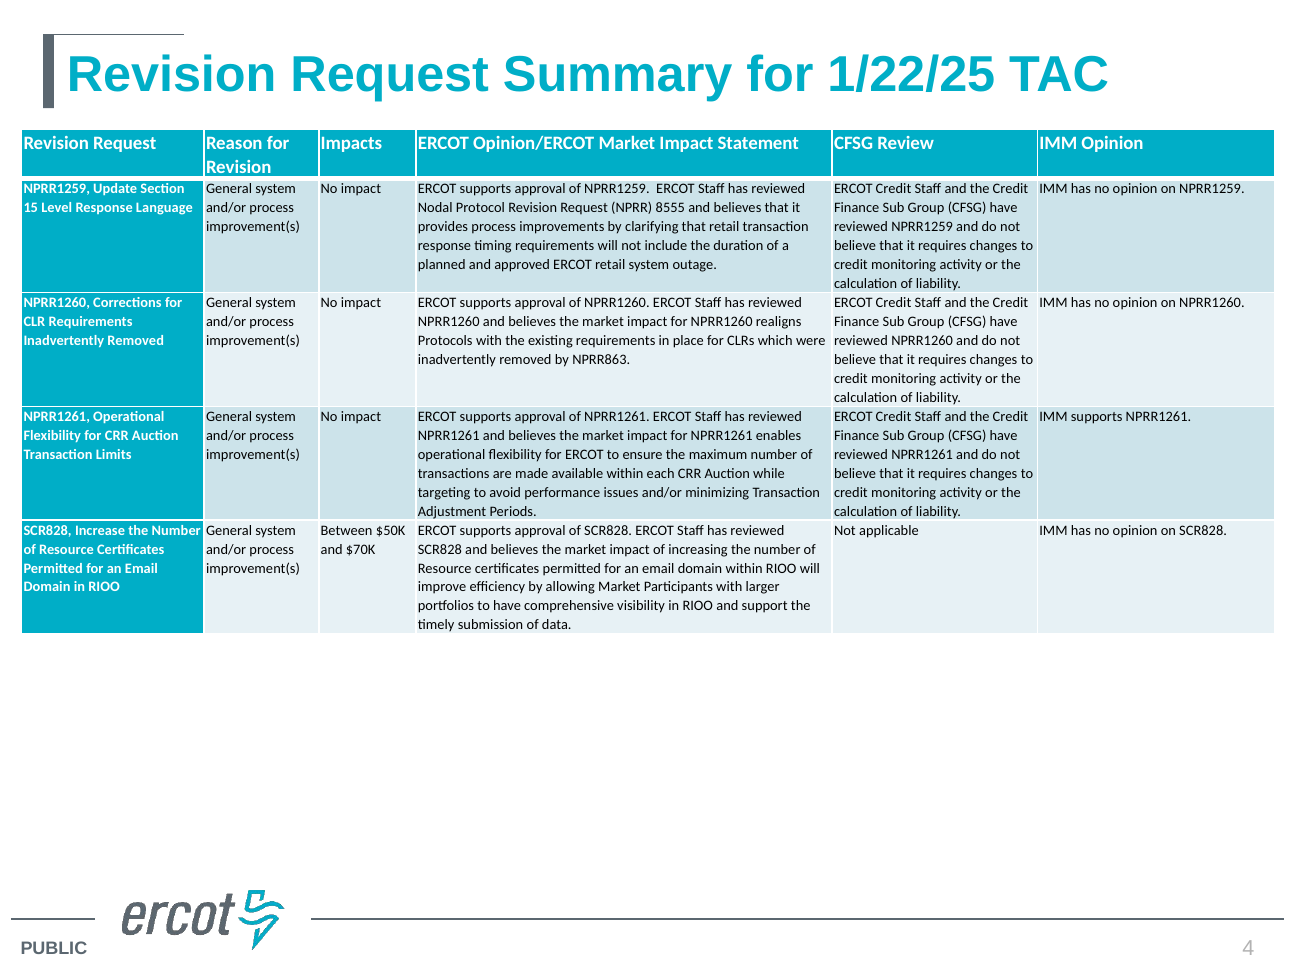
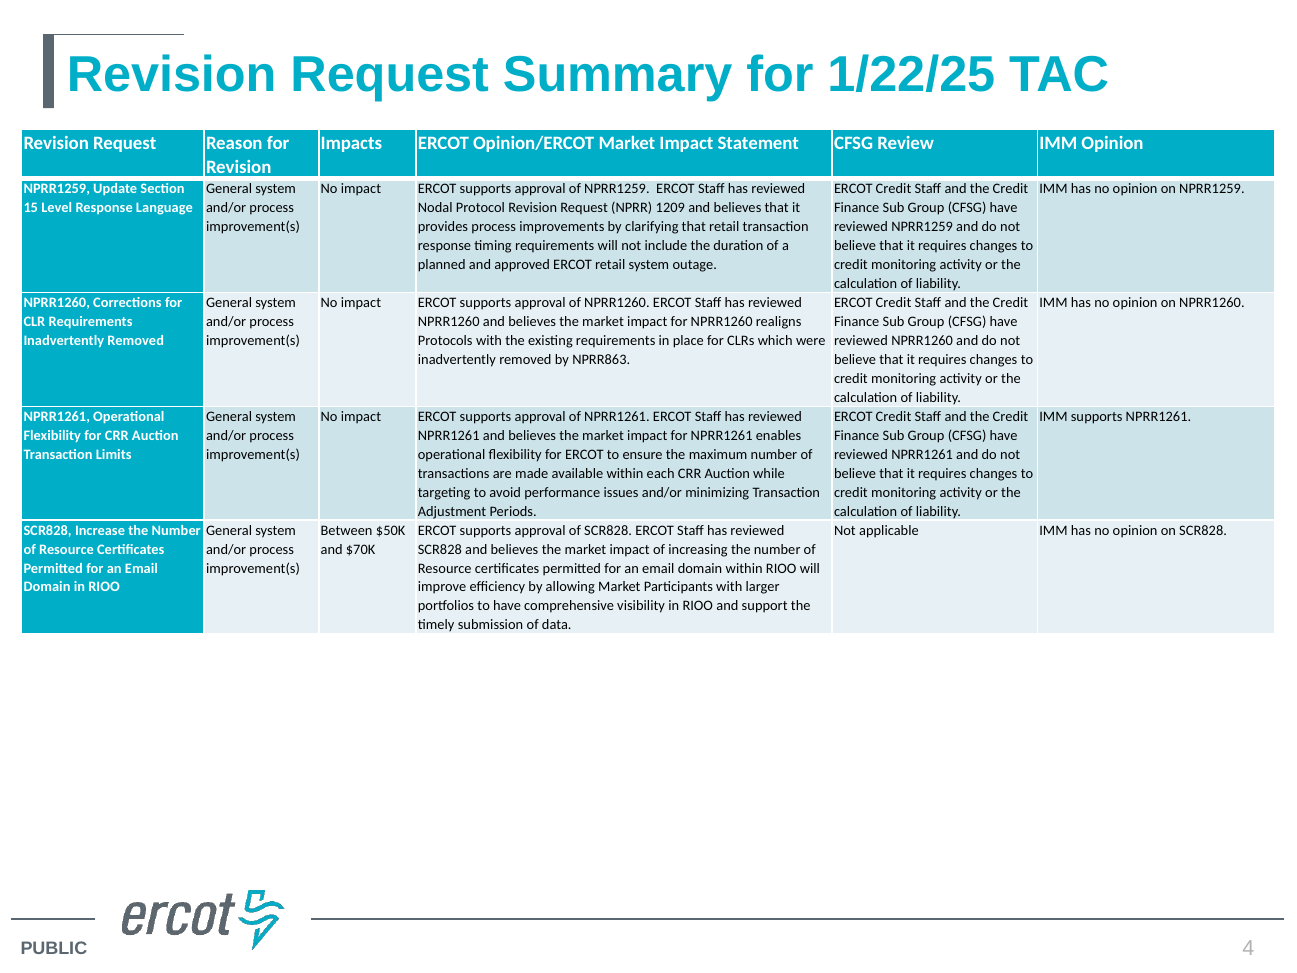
8555: 8555 -> 1209 (670, 208)
